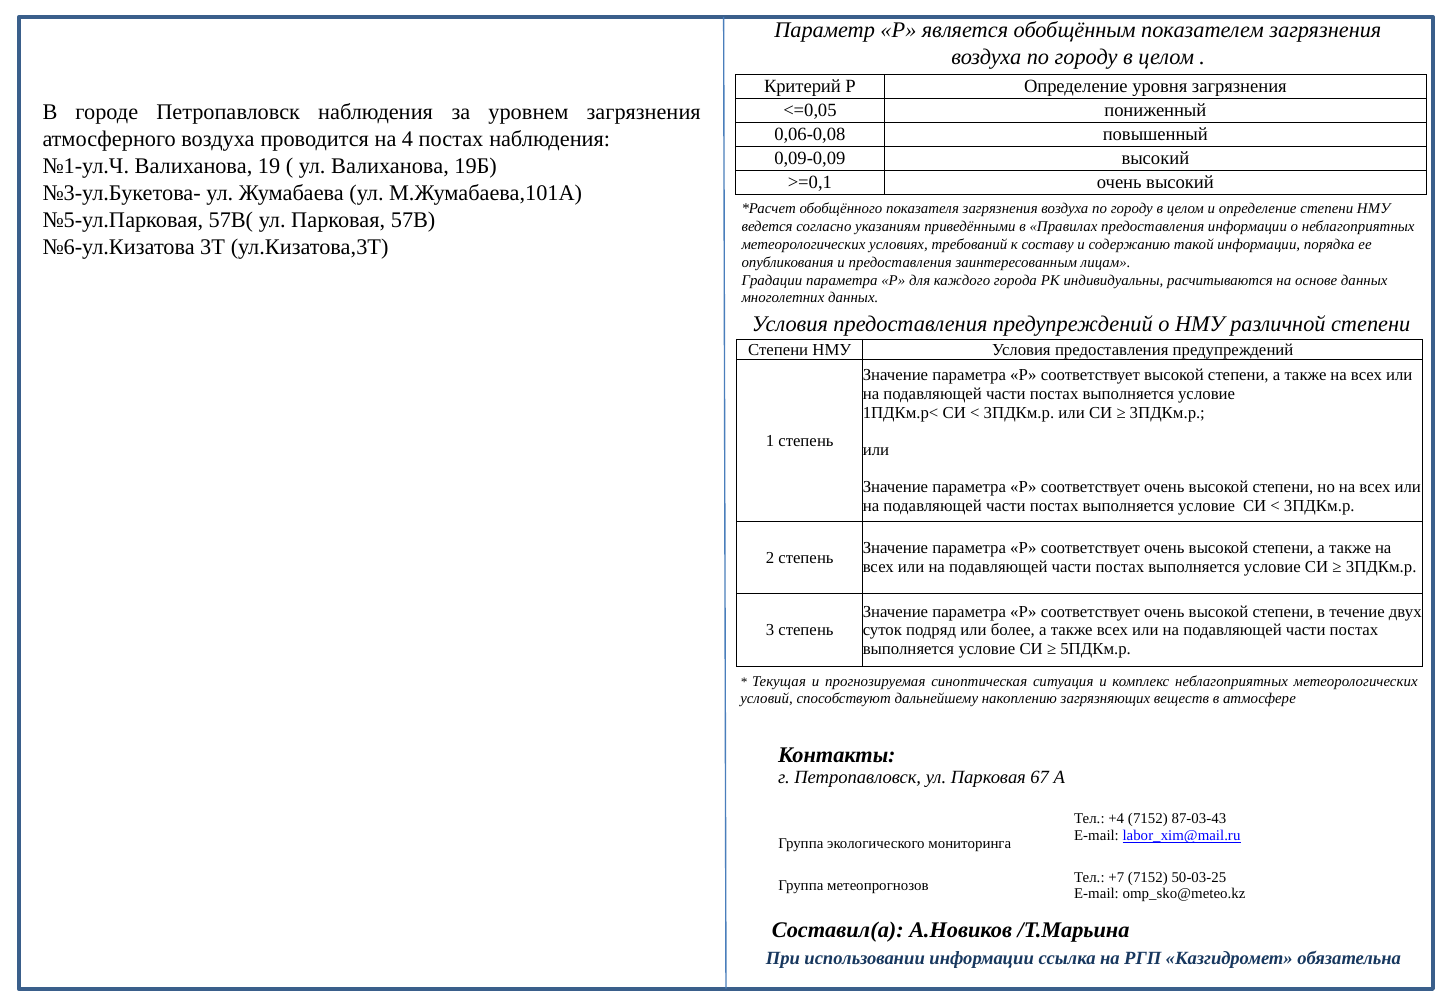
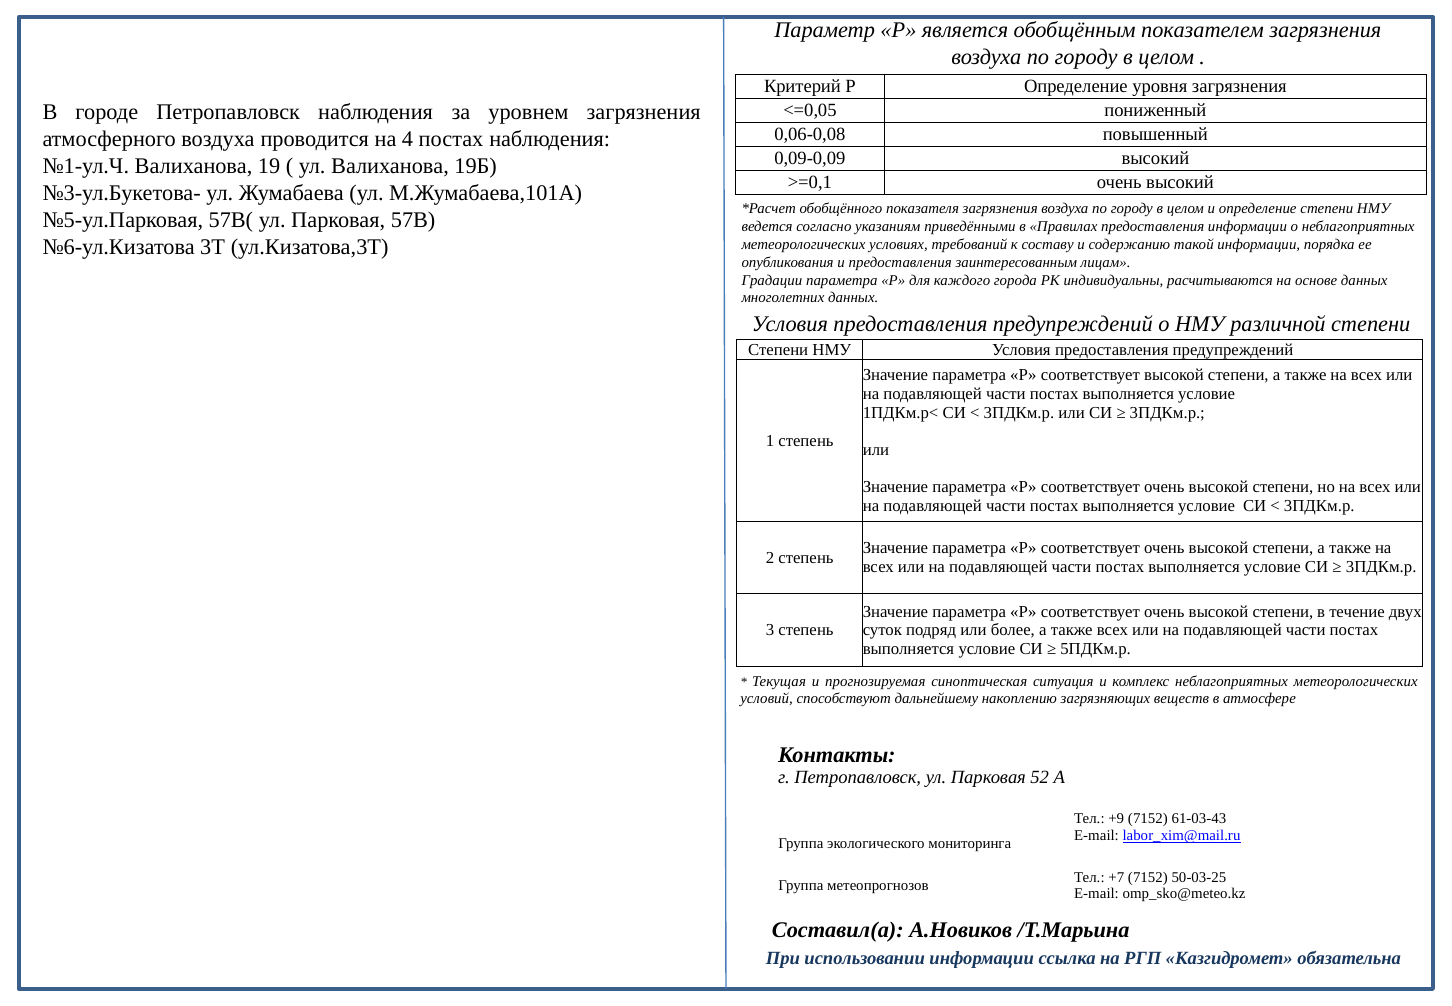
67: 67 -> 52 (1040, 777)
+4: +4 -> +9 (1116, 818)
87-03-43: 87-03-43 -> 61-03-43 (1199, 818)
